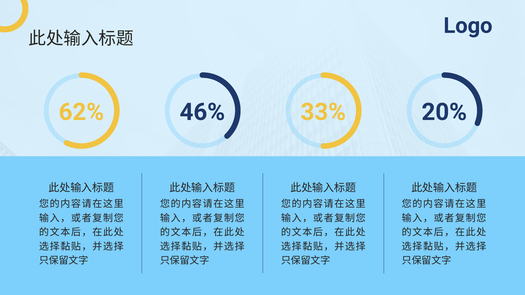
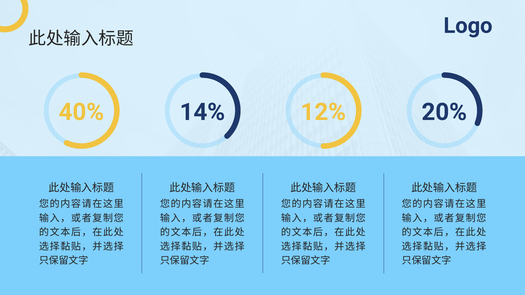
62%: 62% -> 40% (81, 112)
46%: 46% -> 14% (202, 112)
33%: 33% -> 12% (323, 112)
